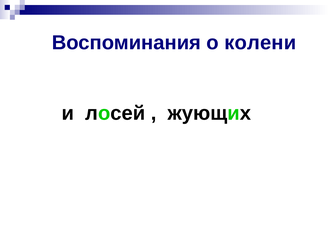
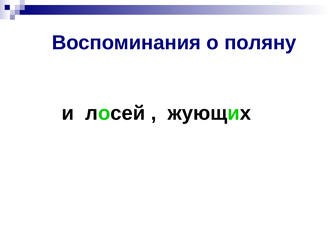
колени: колени -> поляну (260, 43)
